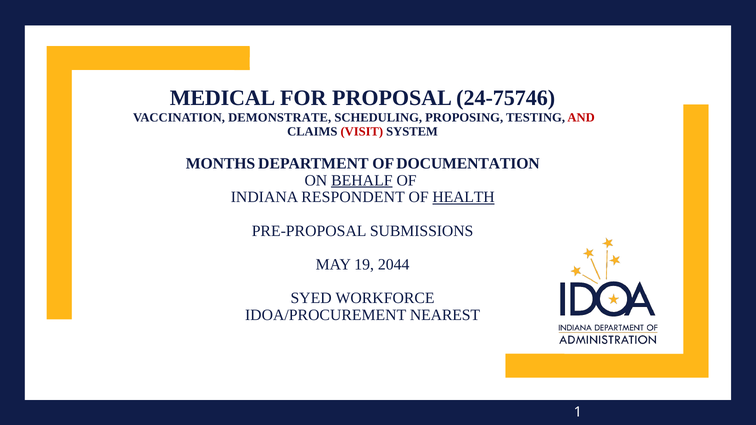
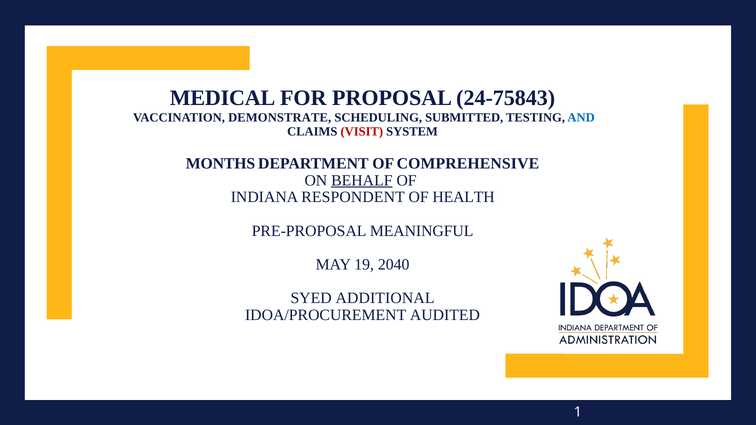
24-75746: 24-75746 -> 24-75843 (506, 98)
PROPOSING: PROPOSING -> SUBMITTED (464, 118)
AND colour: red -> blue (581, 118)
DOCUMENTATION: DOCUMENTATION -> COMPREHENSIVE (468, 164)
HEALTH underline: present -> none (464, 197)
SUBMISSIONS: SUBMISSIONS -> MEANINGFUL (422, 231)
2044: 2044 -> 2040 (394, 265)
WORKFORCE: WORKFORCE -> ADDITIONAL (385, 298)
NEAREST: NEAREST -> AUDITED (445, 315)
